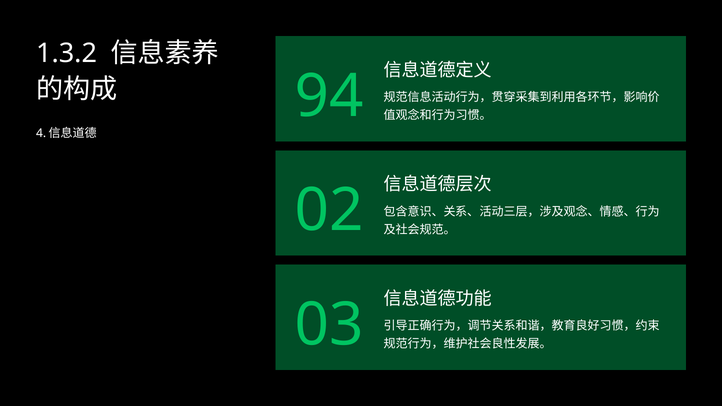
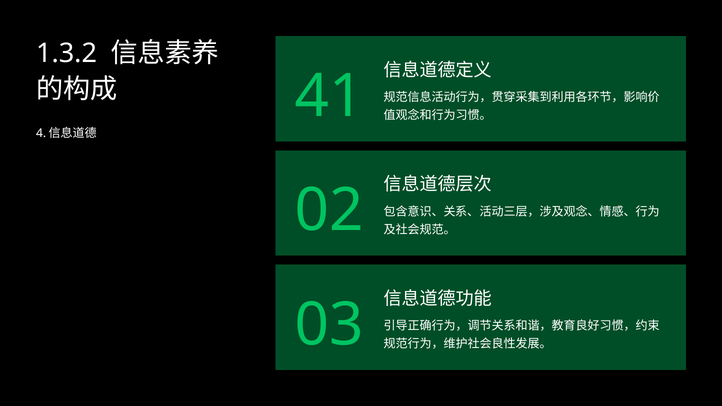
94: 94 -> 41 (329, 96)
